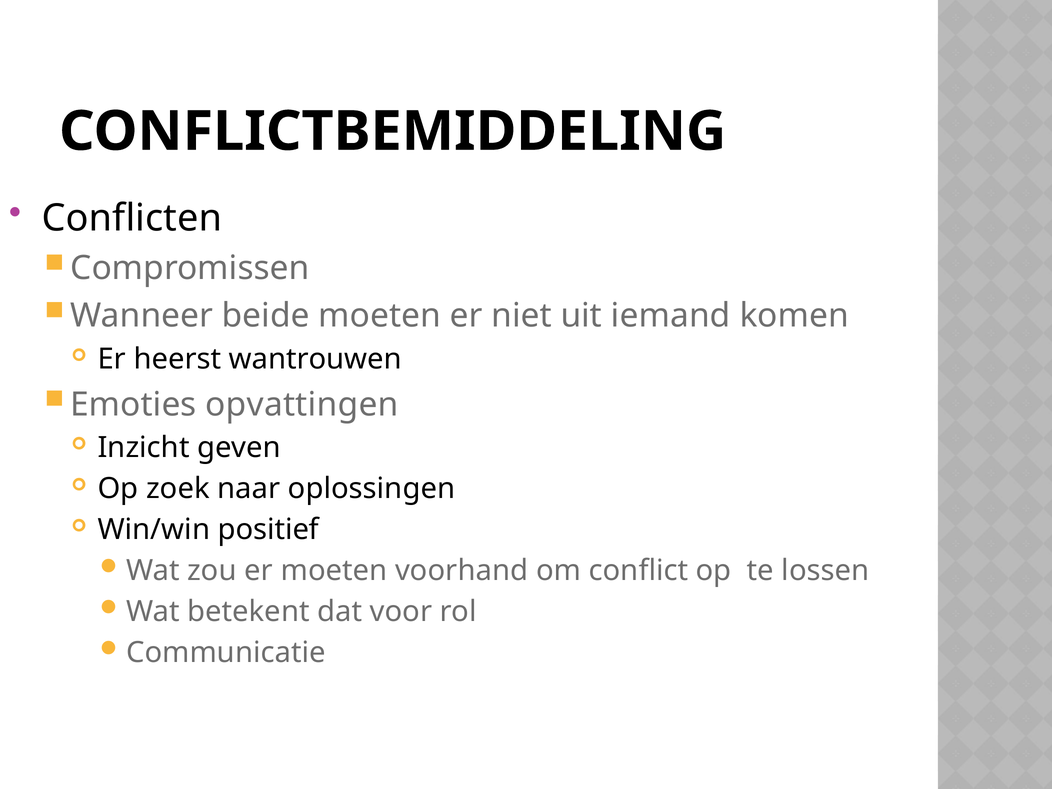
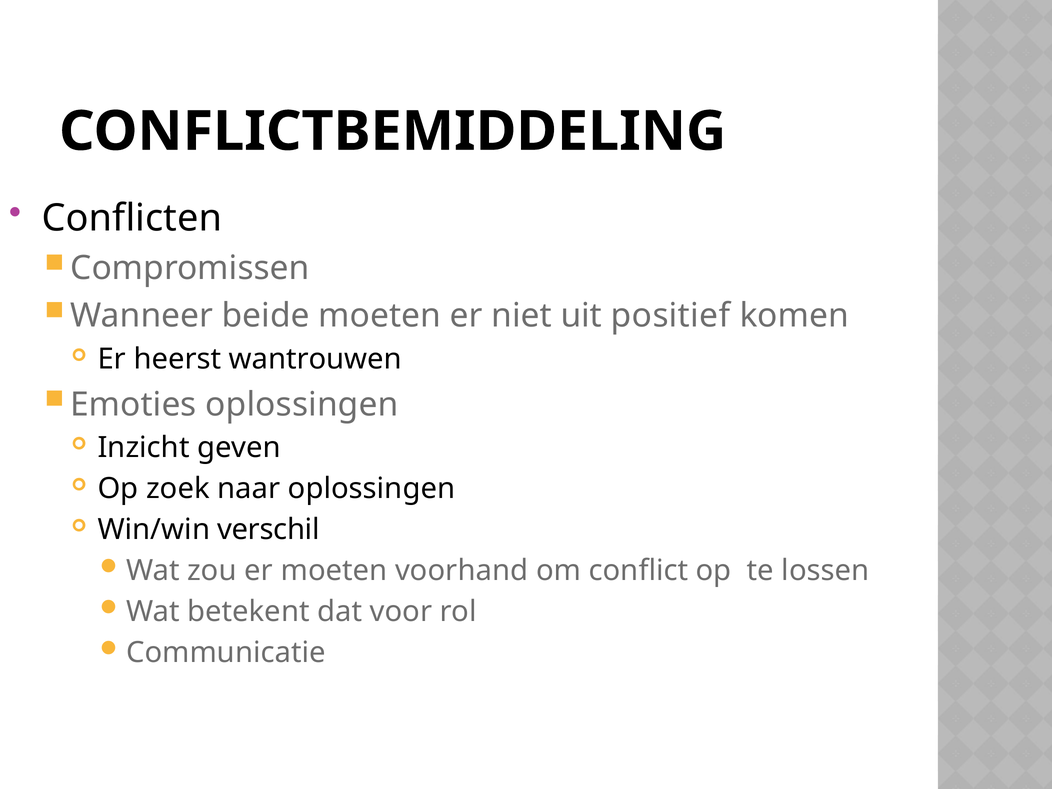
iemand: iemand -> positief (671, 316)
Emoties opvattingen: opvattingen -> oplossingen (302, 404)
positief: positief -> verschil (268, 530)
